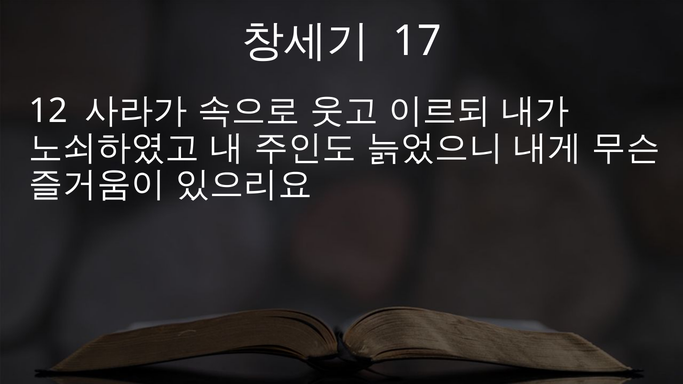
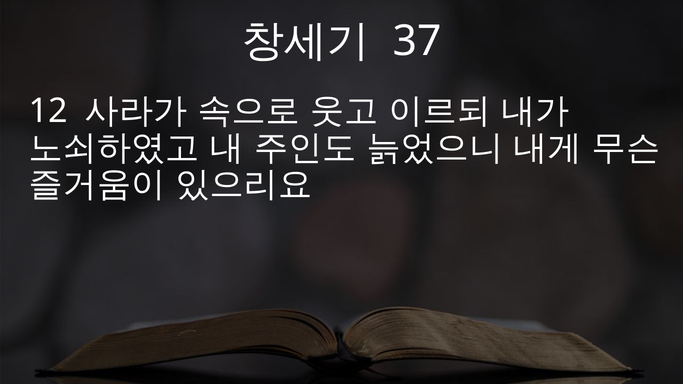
17: 17 -> 37 (417, 41)
